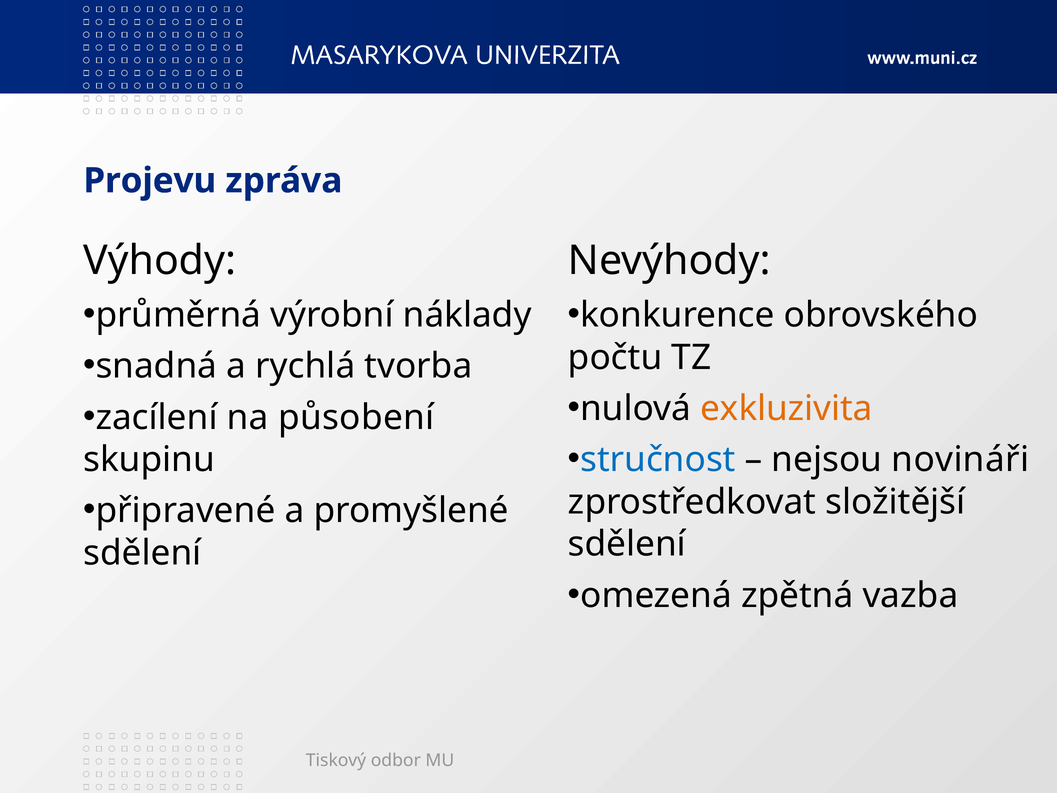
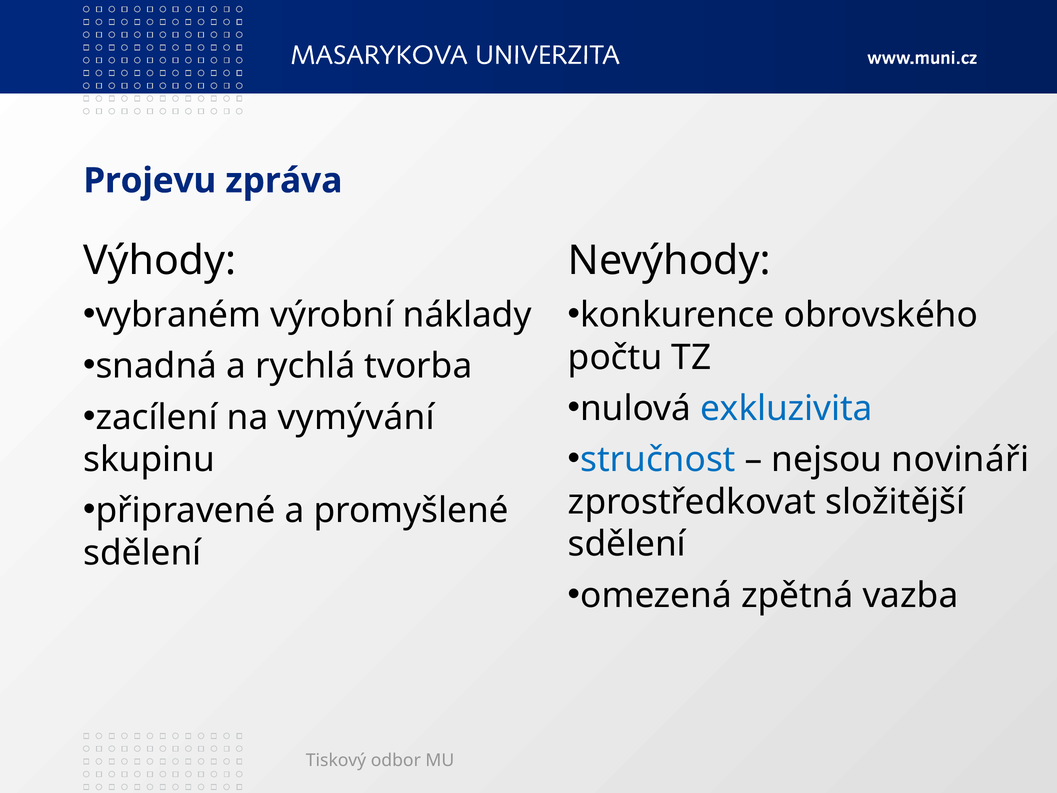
průměrná: průměrná -> vybraném (178, 315)
exkluzivita colour: orange -> blue (786, 408)
působení: působení -> vymývání (356, 417)
